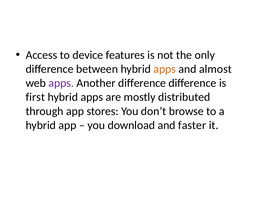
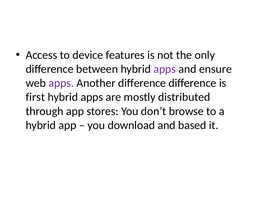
apps colour: orange -> purple (165, 69)
almost: almost -> ensure (215, 69)
faster: faster -> based (192, 125)
